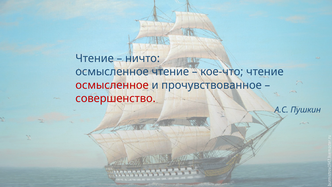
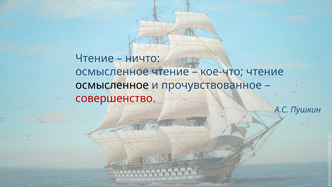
осмысленное colour: red -> black (112, 85)
